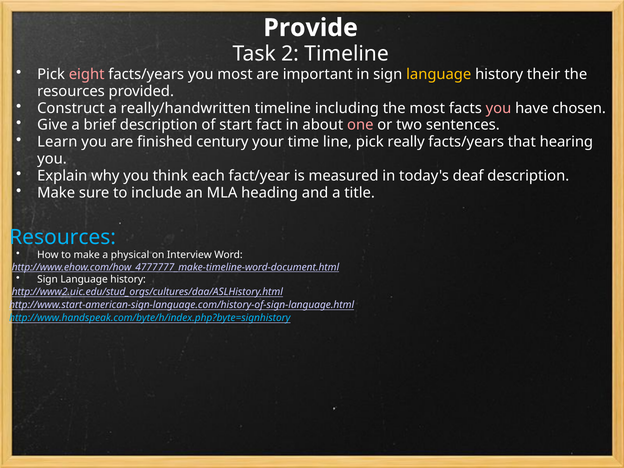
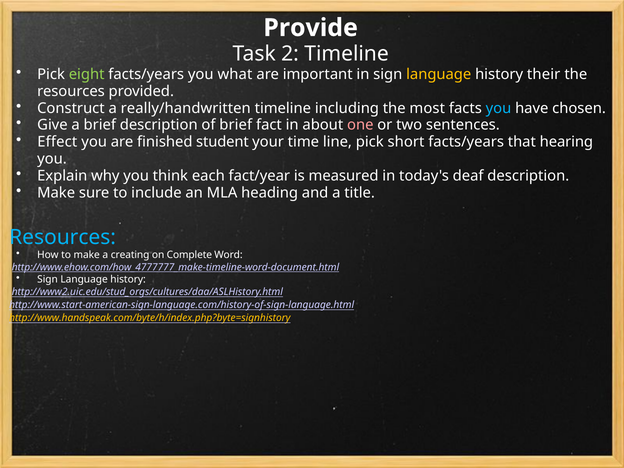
eight colour: pink -> light green (87, 74)
you most: most -> what (235, 74)
you colour: pink -> light blue (499, 108)
of start: start -> brief (236, 125)
Learn: Learn -> Effect (57, 142)
century: century -> student (222, 142)
really: really -> short (406, 142)
physical: physical -> creating (130, 255)
Interview: Interview -> Complete (189, 255)
http://www.handspeak.com/byte/h/index.php?byte=signhistory colour: light blue -> yellow (150, 318)
